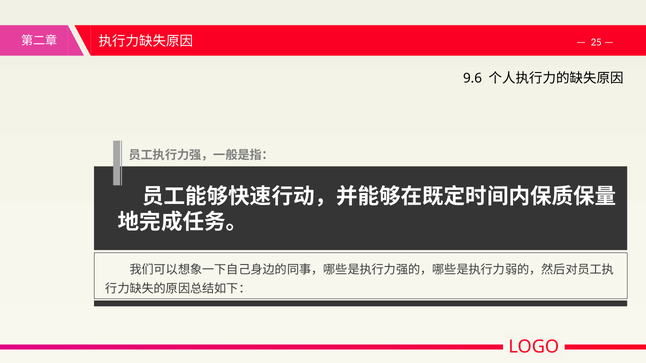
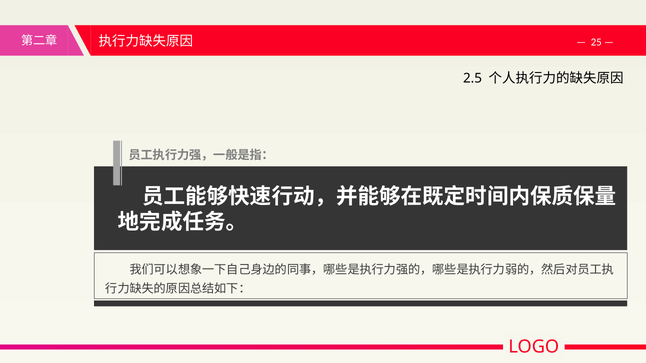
9.6: 9.6 -> 2.5 (473, 79)
